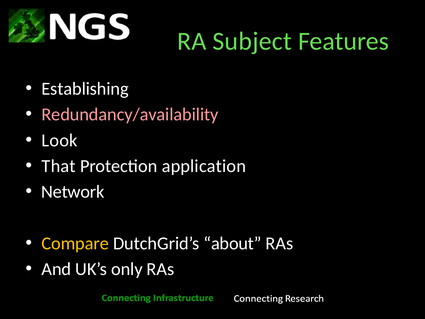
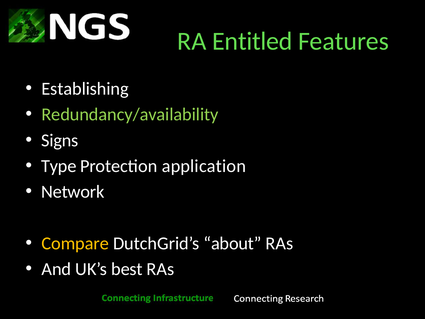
Subject: Subject -> Entitled (252, 41)
Redundancy/availability colour: pink -> light green (130, 115)
Look: Look -> Signs (60, 140)
That: That -> Type (59, 166)
only: only -> best (127, 269)
